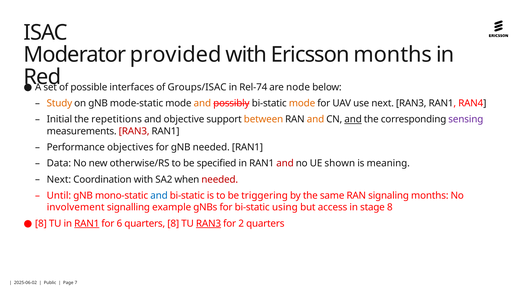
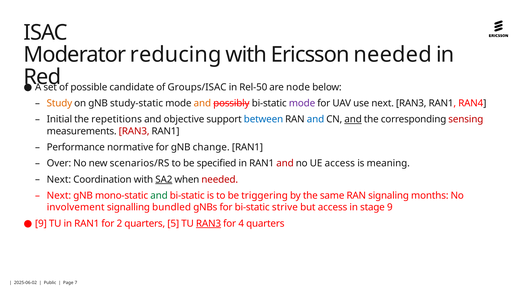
provided: provided -> reducing (176, 55)
Ericsson months: months -> needed (393, 55)
interfaces: interfaces -> candidate (132, 87)
Rel-74: Rel-74 -> Rel-50 (253, 87)
mode-static: mode-static -> study-static (137, 103)
mode colour: orange -> purple (302, 103)
between colour: orange -> blue (263, 119)
and colour: orange -> blue (316, 119)
sensing colour: purple -> red (466, 119)
objectives: objectives -> normative (130, 147)
gNB needed: needed -> change (211, 147)
Data: Data -> Over (59, 163)
otherwise/RS: otherwise/RS -> scenarios/RS (140, 163)
UE shown: shown -> access (340, 163)
SA2 underline: none -> present (164, 180)
Until: Until -> Next (59, 196)
and colour: blue -> green (159, 196)
example: example -> bundled (172, 208)
using: using -> strive (285, 208)
stage 8: 8 -> 9 (390, 208)
8: 8 -> 9 (41, 224)
RAN1 underline: present -> none (87, 224)
6: 6 -> 2 (119, 224)
quarters 8: 8 -> 5 (173, 224)
2: 2 -> 4 (241, 224)
